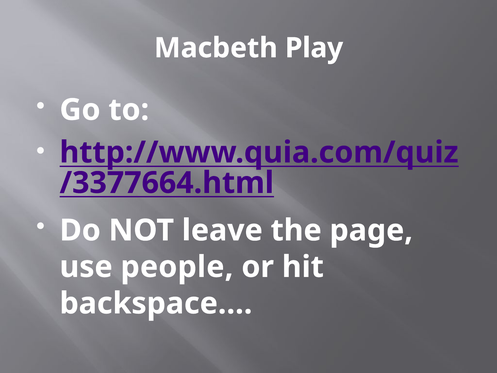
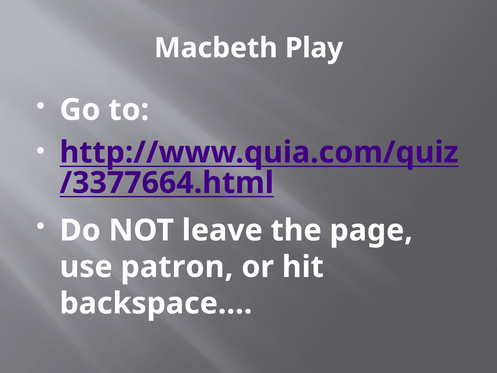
people: people -> patron (177, 267)
